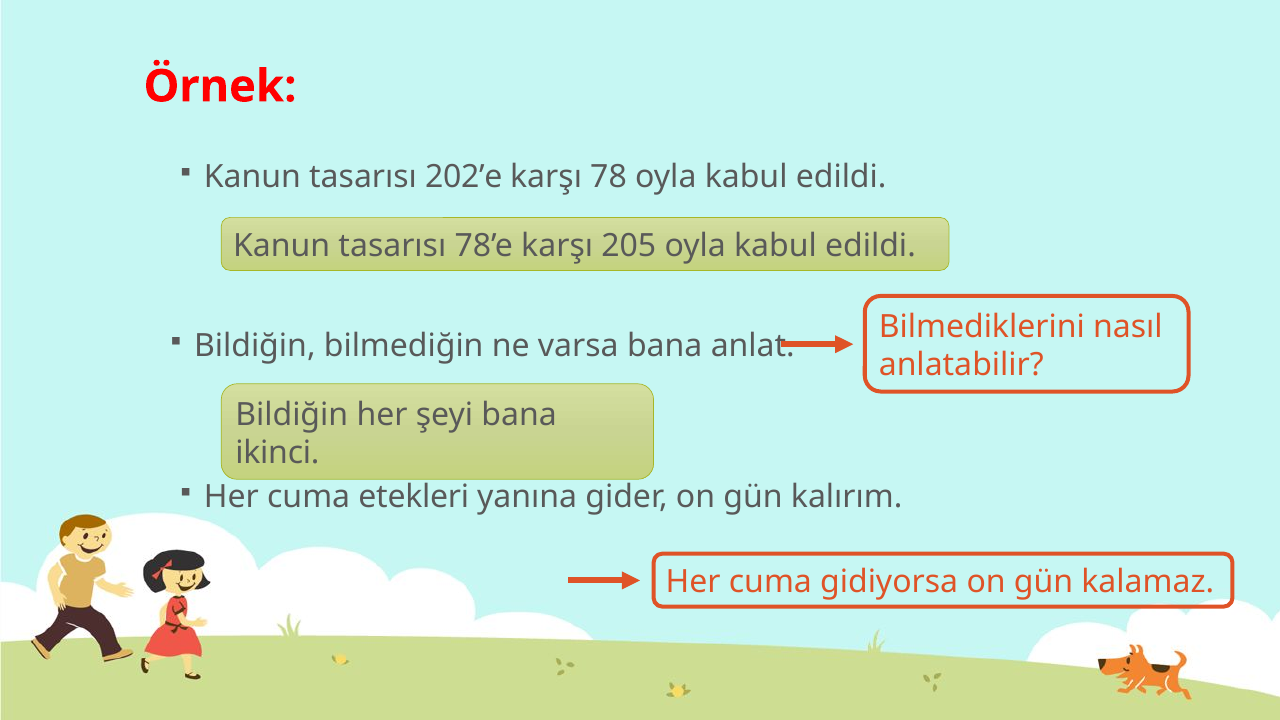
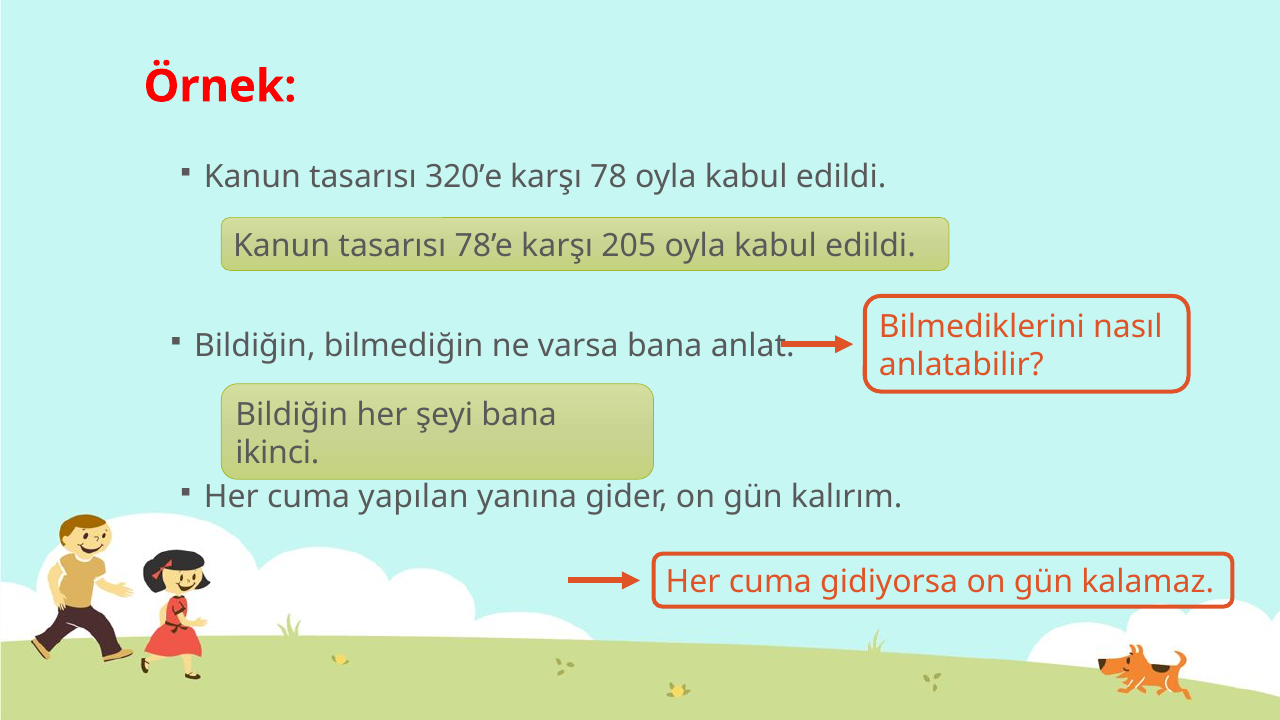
202’e: 202’e -> 320’e (464, 177)
etekleri: etekleri -> yapılan (413, 497)
